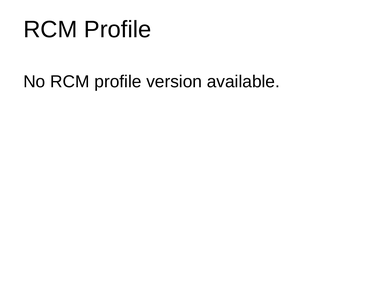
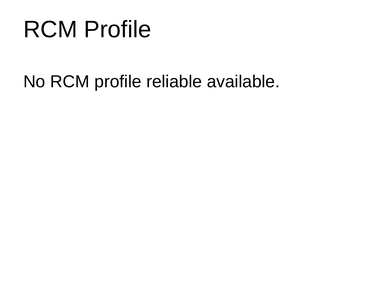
version: version -> reliable (174, 82)
